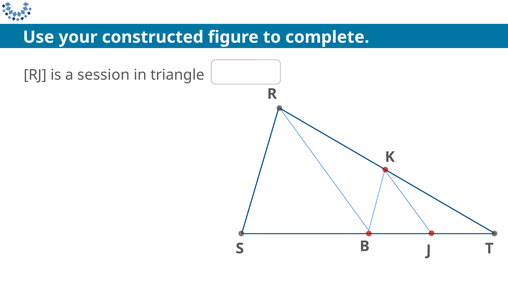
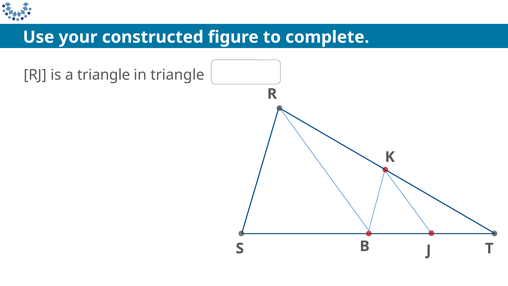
a session: session -> triangle (104, 75)
